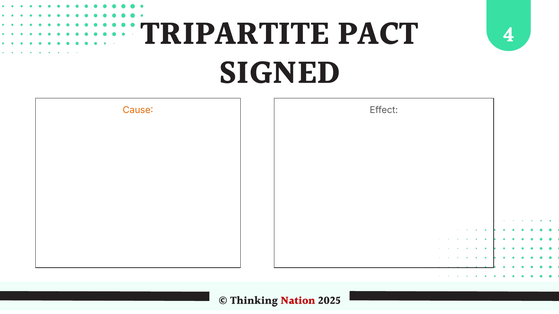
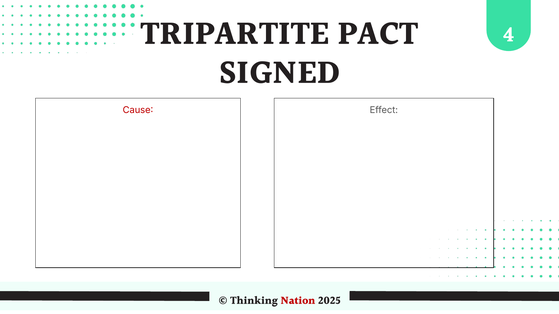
Cause colour: orange -> red (138, 110)
